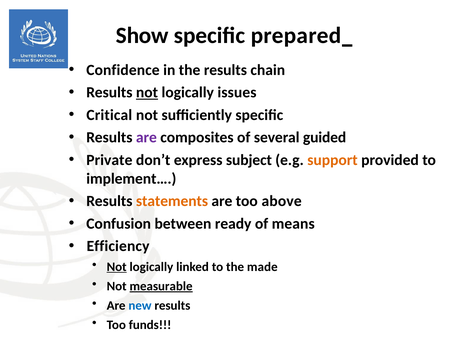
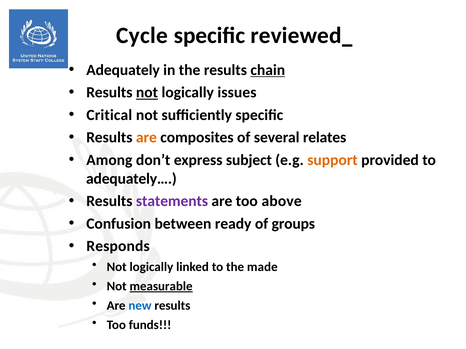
Show: Show -> Cycle (142, 35)
prepared: prepared -> reviewed (296, 35)
Confidence: Confidence -> Adequately (123, 70)
chain underline: none -> present (268, 70)
are colour: purple -> orange (146, 138)
guided: guided -> relates (325, 138)
Private: Private -> Among (109, 160)
implement…: implement… -> adequately… (131, 179)
statements colour: orange -> purple (172, 201)
means: means -> groups (293, 224)
Efficiency: Efficiency -> Responds (118, 246)
Not underline: present -> none (117, 267)
